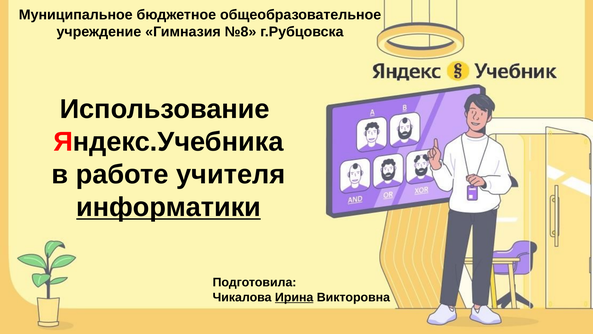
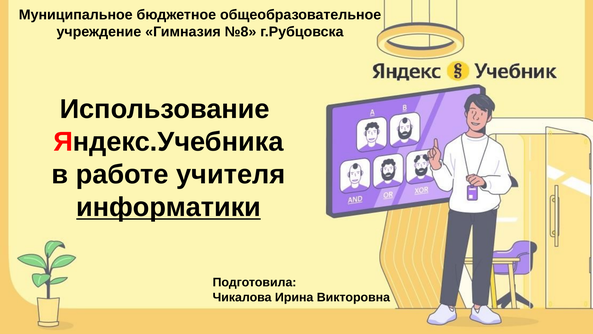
Ирина underline: present -> none (294, 297)
